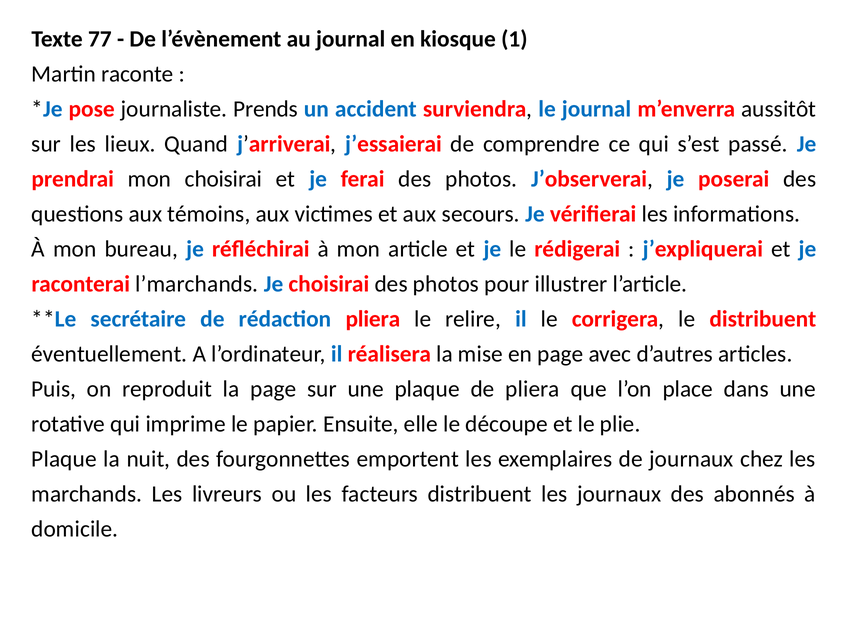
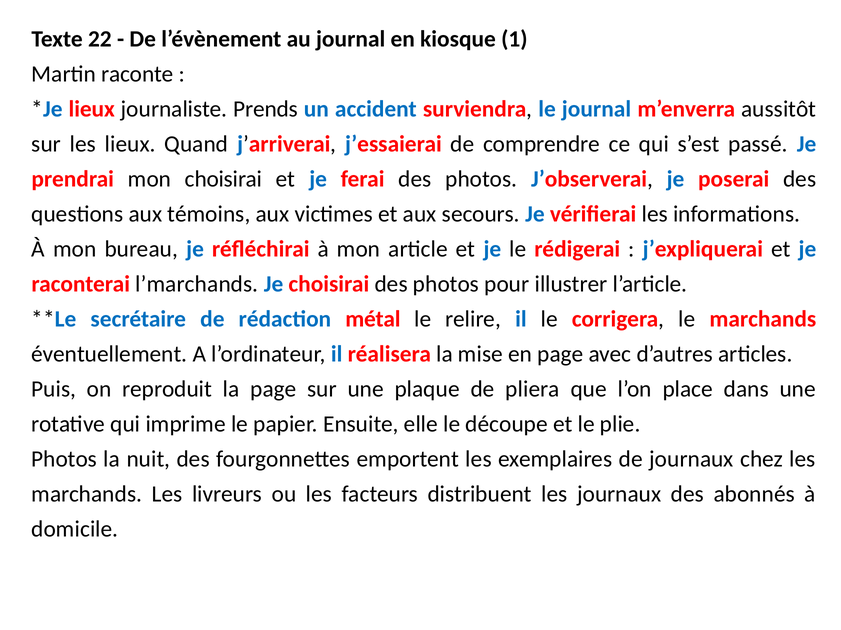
77: 77 -> 22 (100, 39)
pose: pose -> lieux (92, 109)
rédaction pliera: pliera -> métal (373, 320)
le distribuent: distribuent -> marchands (763, 320)
Plaque: Plaque -> Photos (64, 460)
